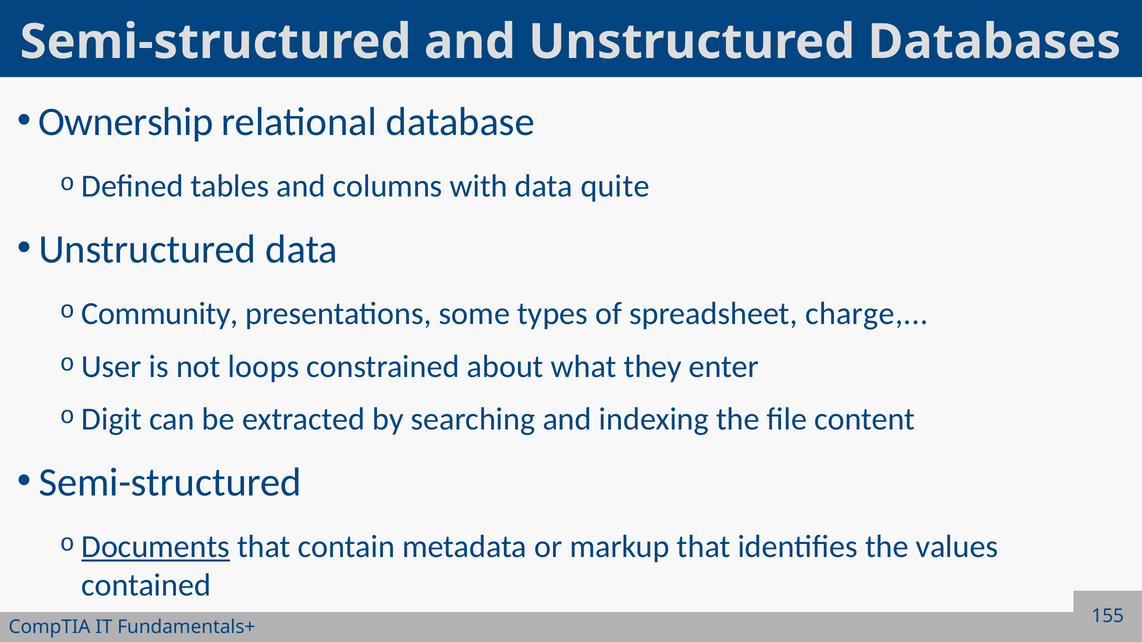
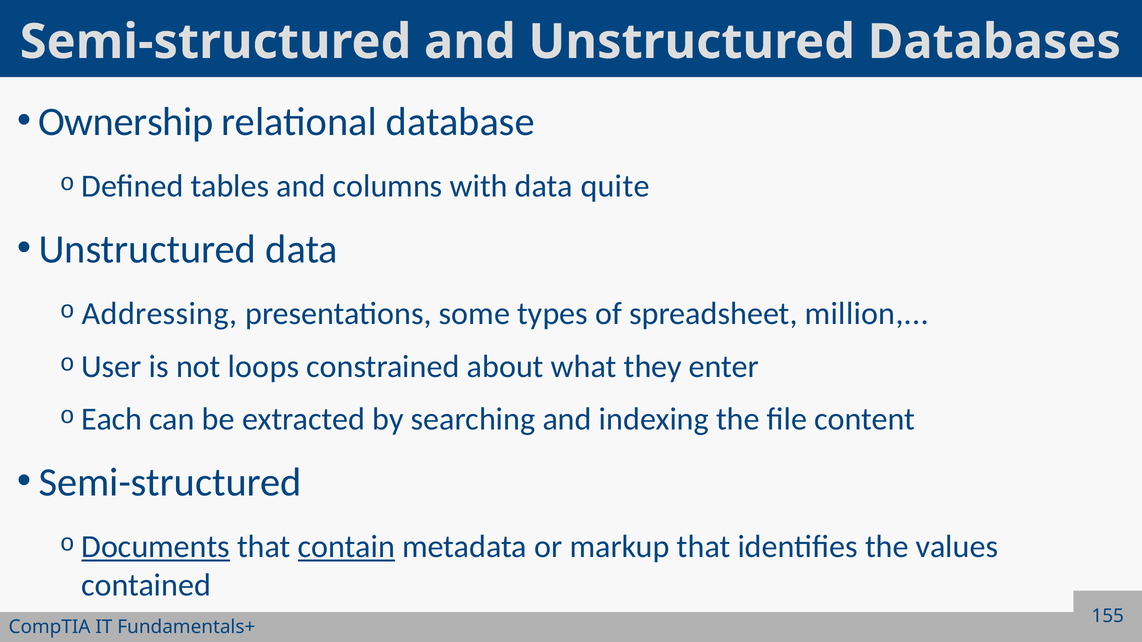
Community: Community -> Addressing (159, 314)
charge: charge -> million (867, 314)
Digit: Digit -> Each (112, 419)
contain underline: none -> present (346, 547)
